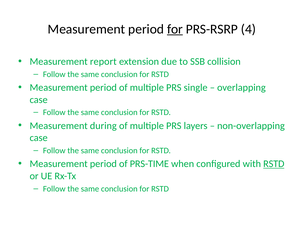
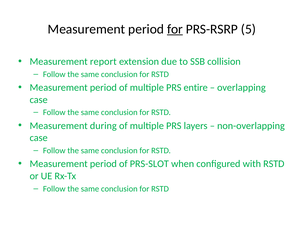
4: 4 -> 5 (248, 29)
single: single -> entire (196, 88)
PRS-TIME: PRS-TIME -> PRS-SLOT (149, 164)
RSTD underline: present -> none (274, 164)
